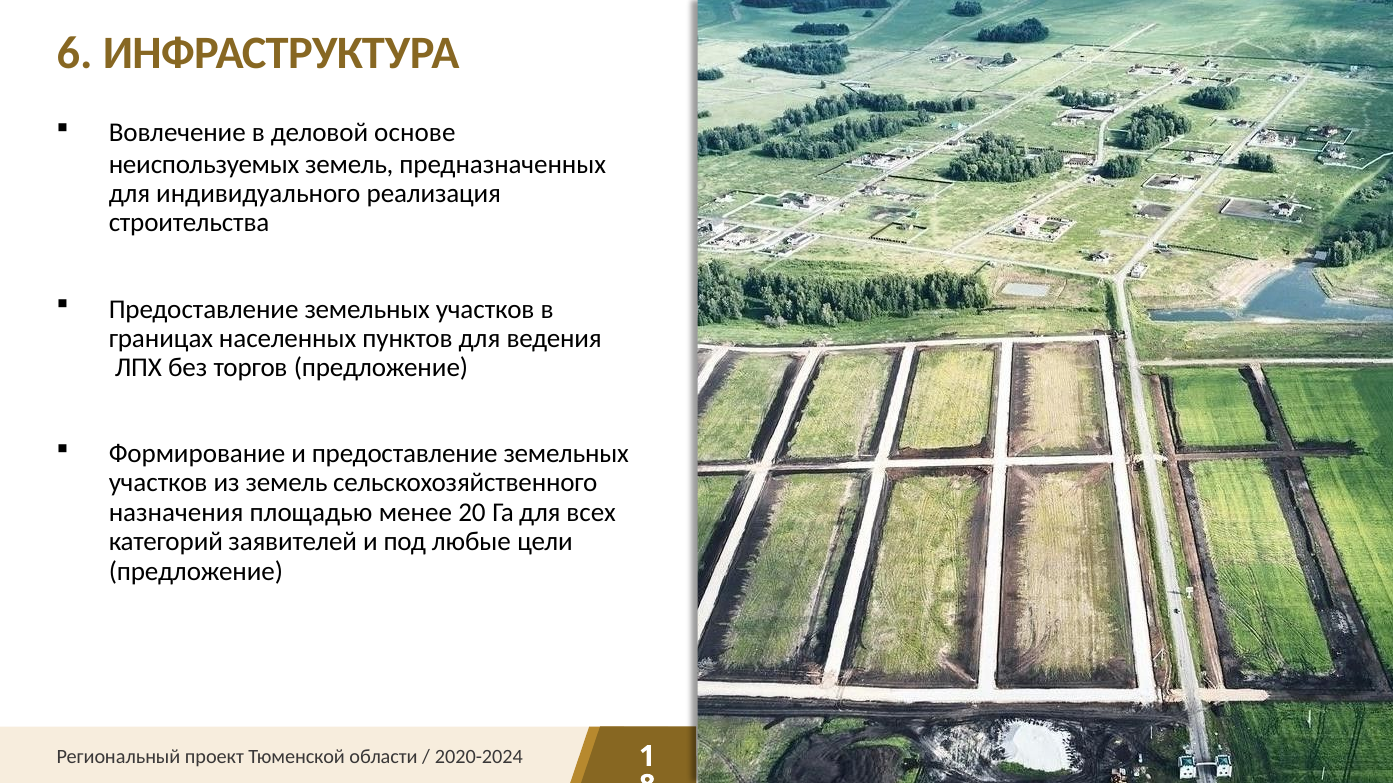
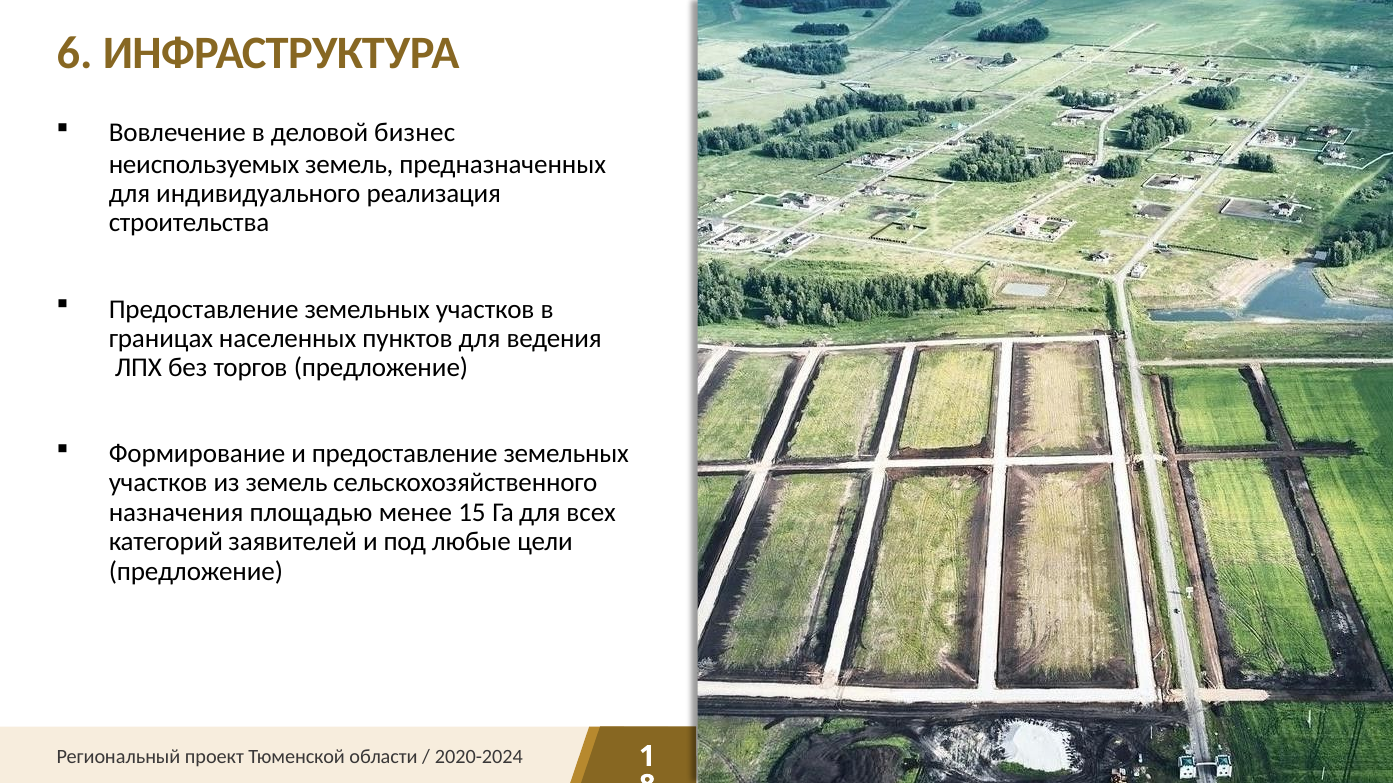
основе: основе -> бизнес (415, 133)
20: 20 -> 15 (472, 513)
